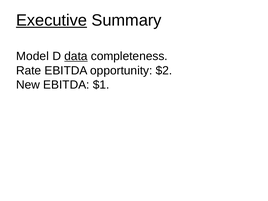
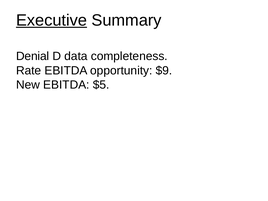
Model: Model -> Denial (33, 56)
data underline: present -> none (76, 56)
$2: $2 -> $9 (164, 70)
$1: $1 -> $5 (101, 85)
